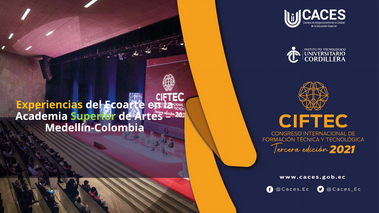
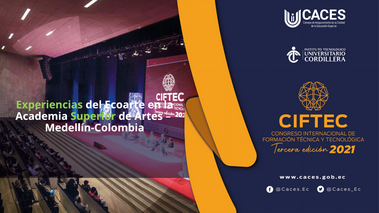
Experiencias colour: yellow -> light green (49, 105)
